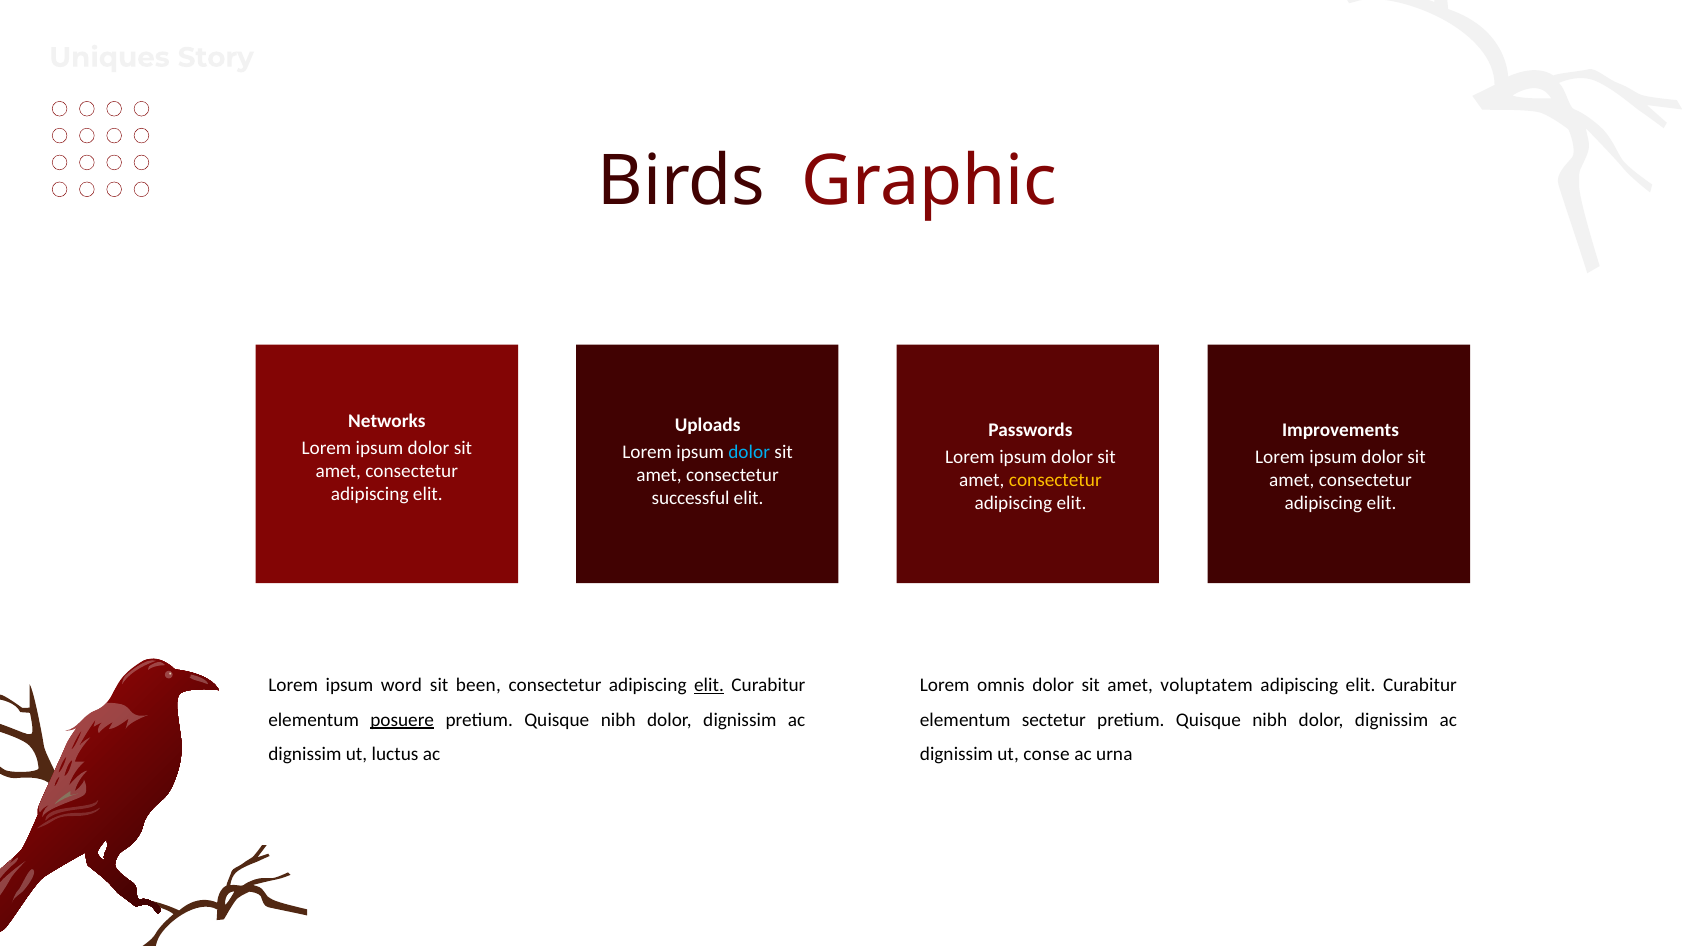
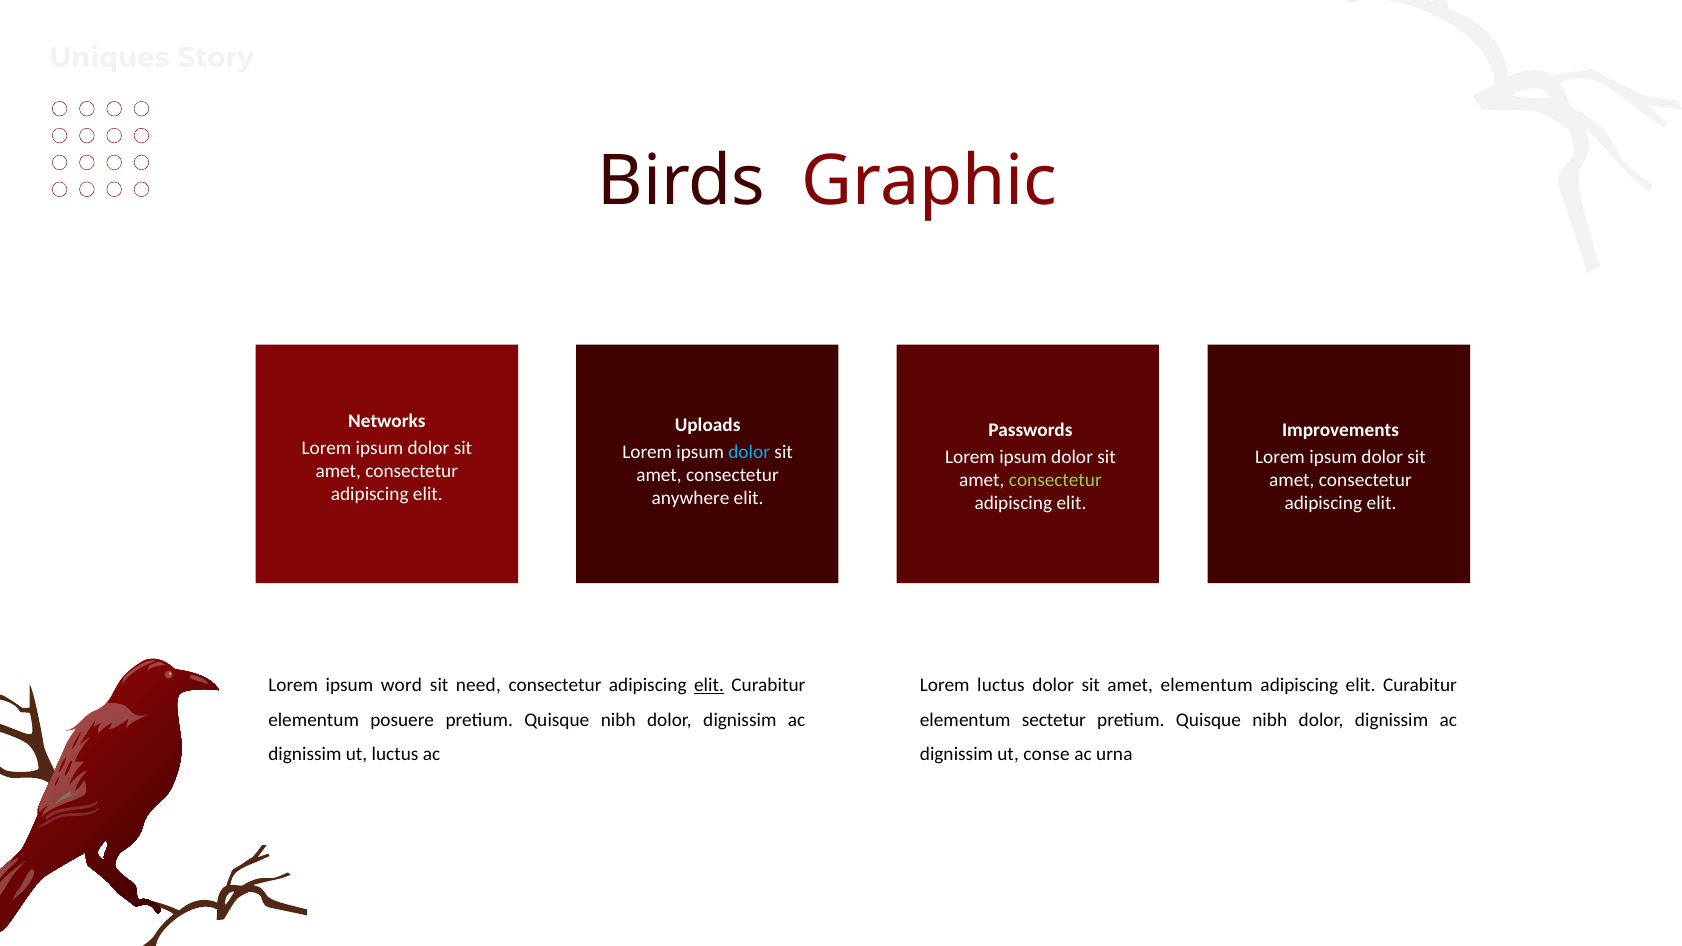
consectetur colour: yellow -> light green (1055, 480)
successful: successful -> anywhere (690, 498)
been: been -> need (478, 685)
Lorem omnis: omnis -> luctus (1001, 685)
amet voluptatem: voluptatem -> elementum (1207, 685)
posuere underline: present -> none (402, 720)
